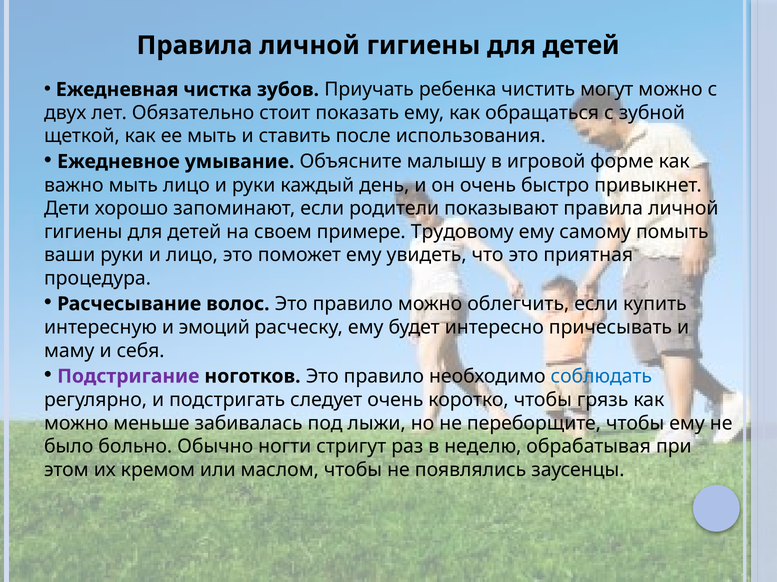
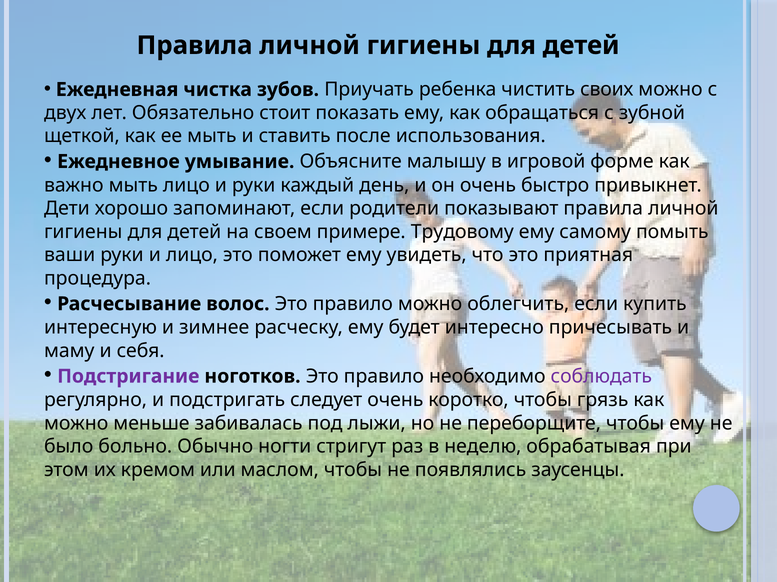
могут: могут -> своих (607, 90)
эмоций: эмоций -> зимнее (214, 328)
соблюдать colour: blue -> purple (601, 377)
